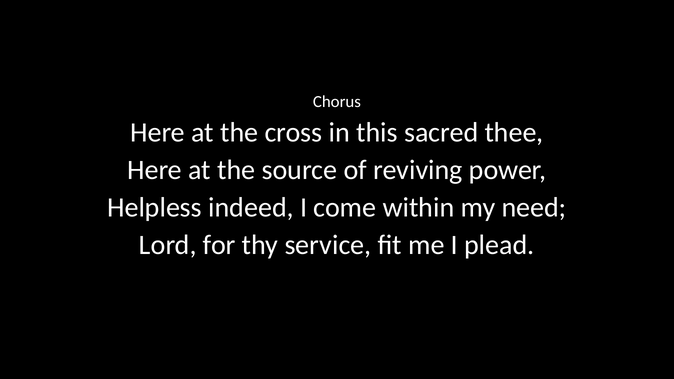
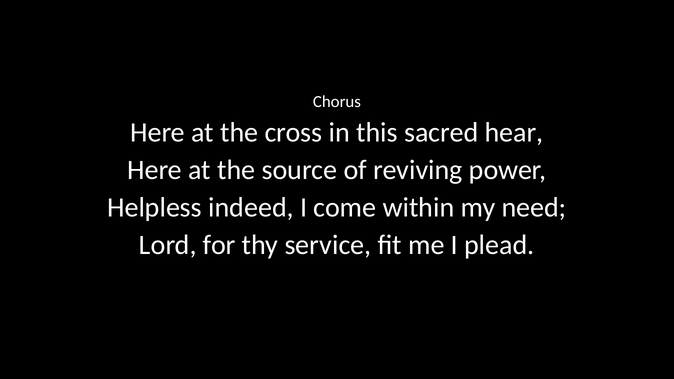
thee: thee -> hear (514, 133)
